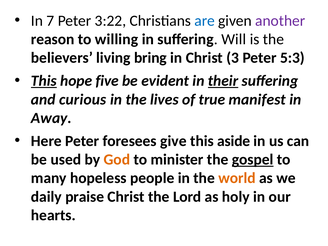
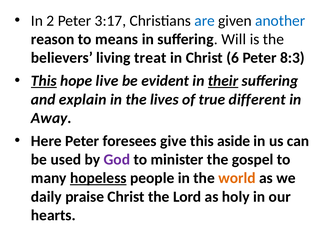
7: 7 -> 2 (50, 21)
3:22: 3:22 -> 3:17 (110, 21)
another colour: purple -> blue (280, 21)
willing: willing -> means (117, 39)
bring: bring -> treat (150, 58)
3: 3 -> 6 (233, 58)
5:3: 5:3 -> 8:3 (292, 58)
five: five -> live (107, 81)
curious: curious -> explain (83, 99)
manifest: manifest -> different (257, 99)
God colour: orange -> purple (117, 160)
gospel underline: present -> none (253, 160)
hopeless underline: none -> present (98, 178)
